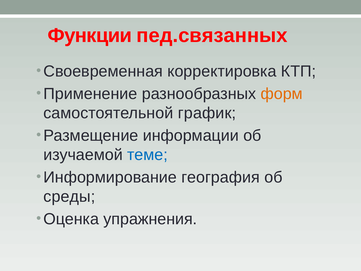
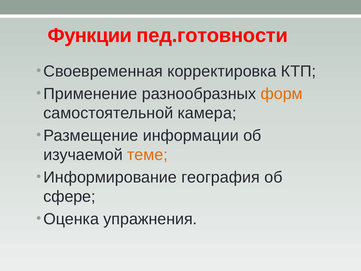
пед.связанных: пед.связанных -> пед.готовности (212, 35)
график: график -> камера (207, 113)
теме colour: blue -> orange (147, 155)
среды: среды -> сфере (69, 196)
